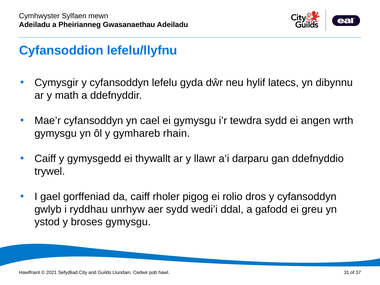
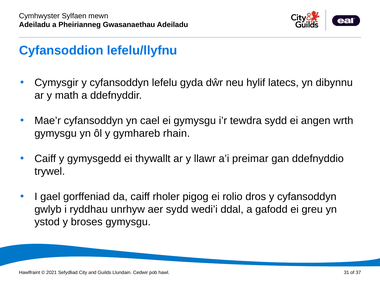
darparu: darparu -> preimar (250, 159)
